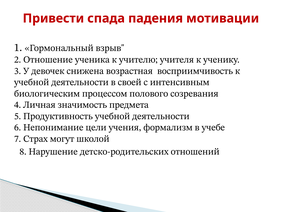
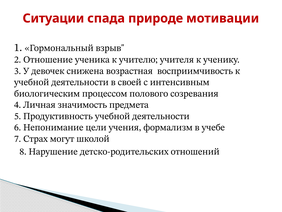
Привести: Привести -> Ситуации (53, 18)
падения: падения -> природе (156, 18)
